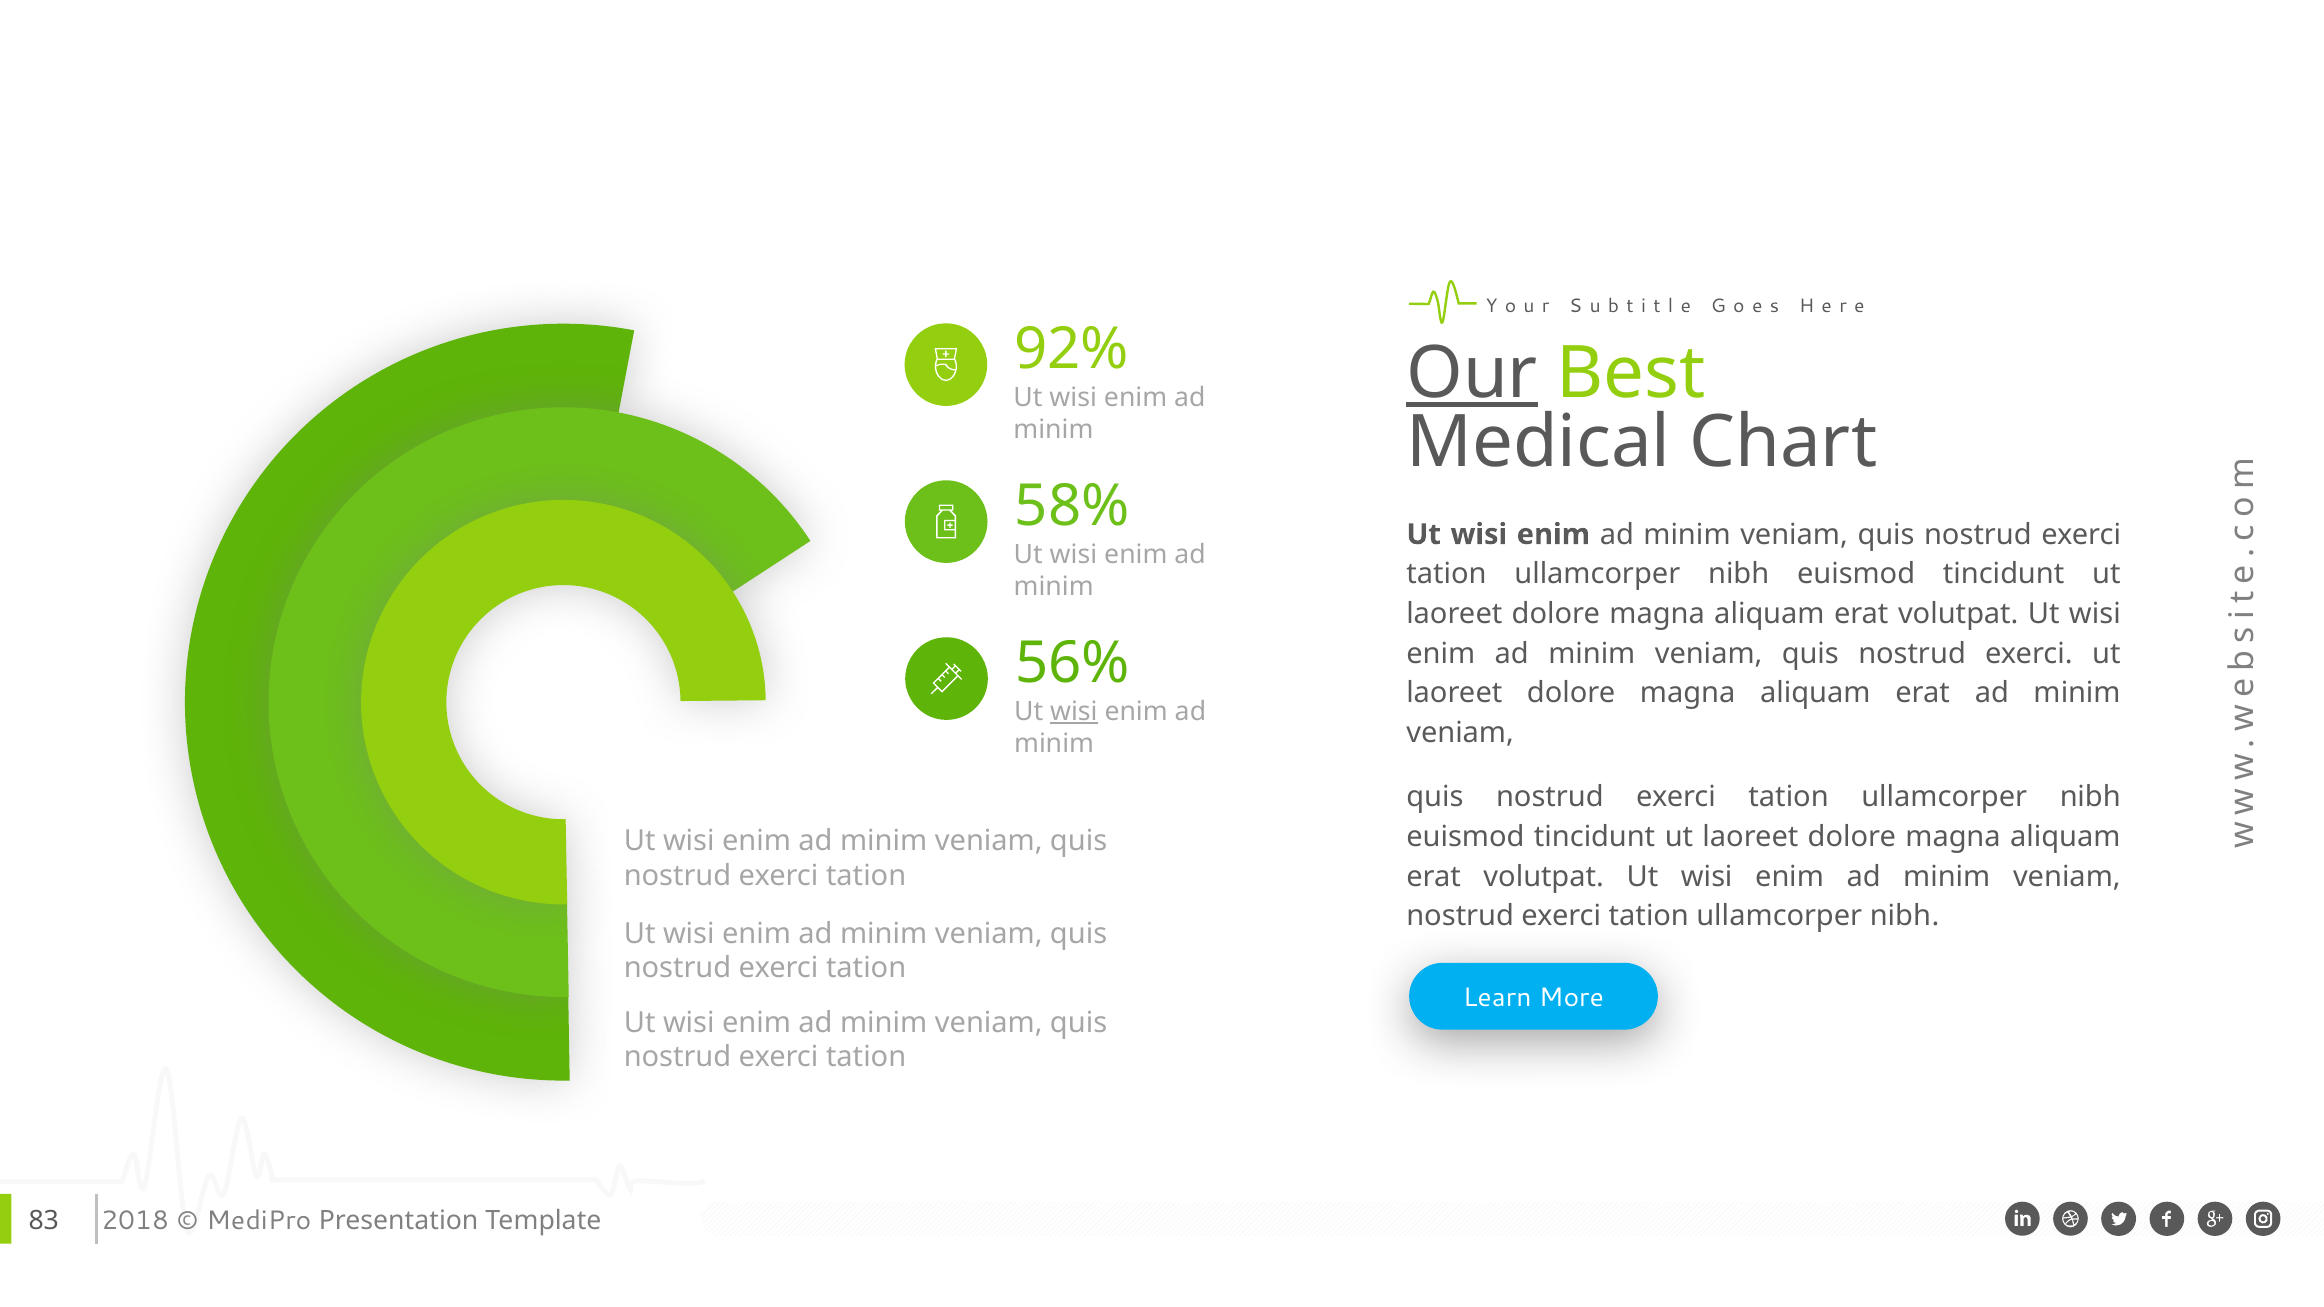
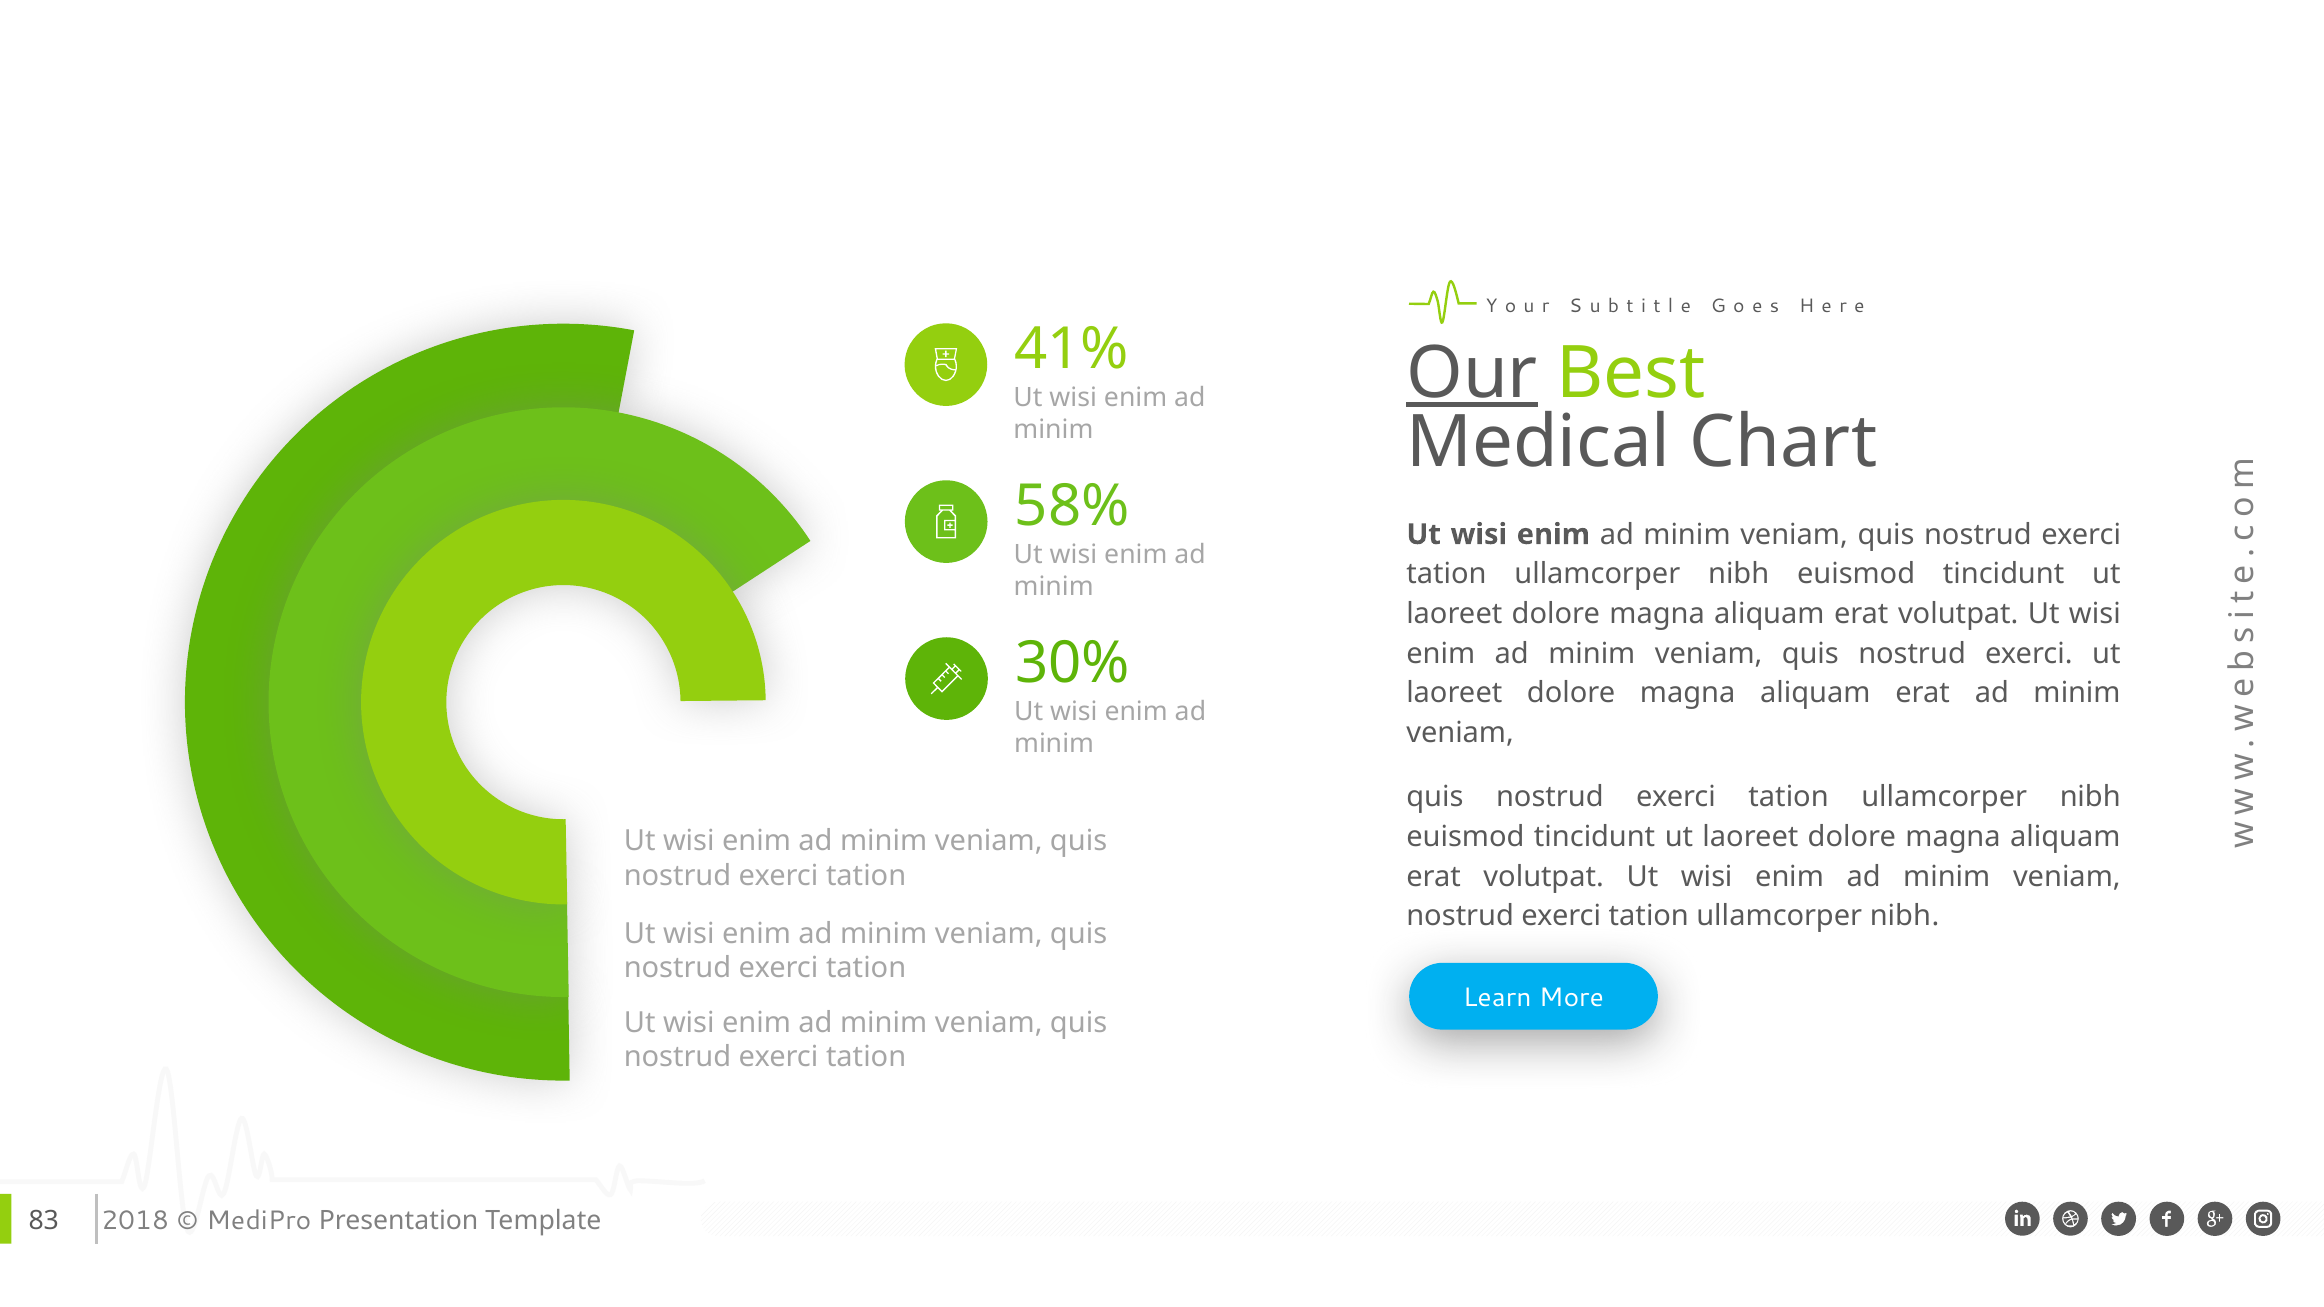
92%: 92% -> 41% (1072, 349)
56%: 56% -> 30% (1073, 663)
wisi underline: present -> none (1074, 712)
